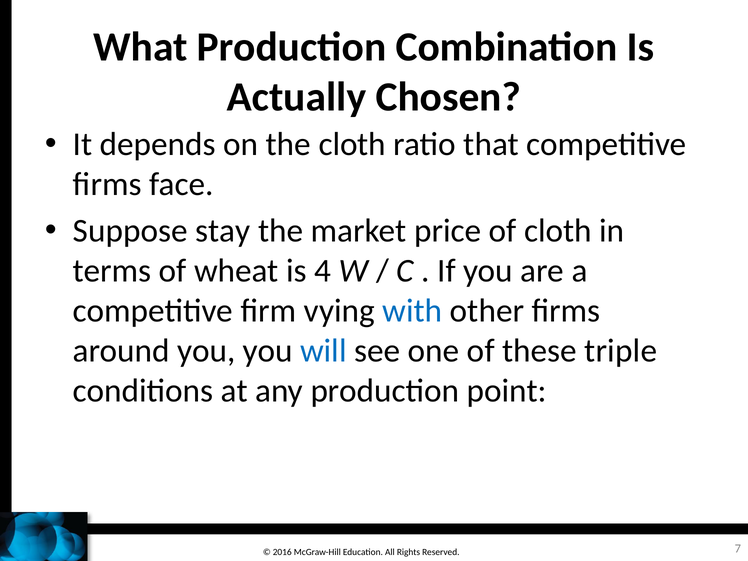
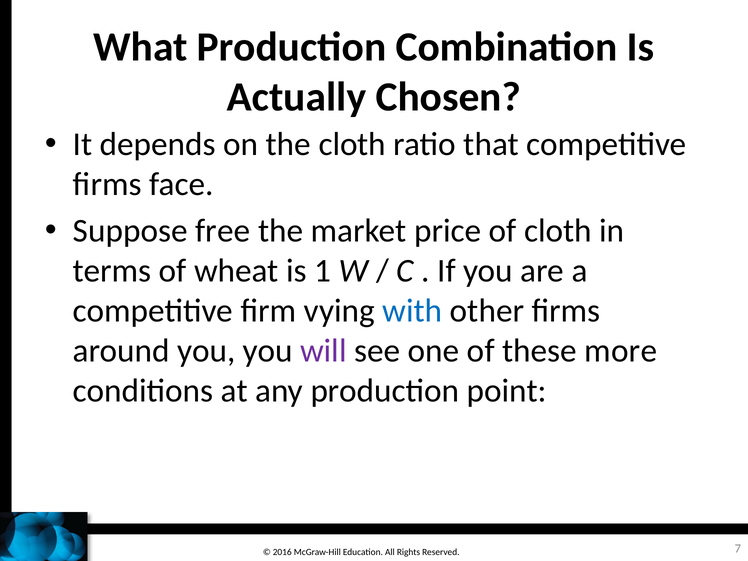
stay: stay -> free (223, 231)
4: 4 -> 1 (323, 271)
will colour: blue -> purple (323, 351)
triple: triple -> more (621, 351)
